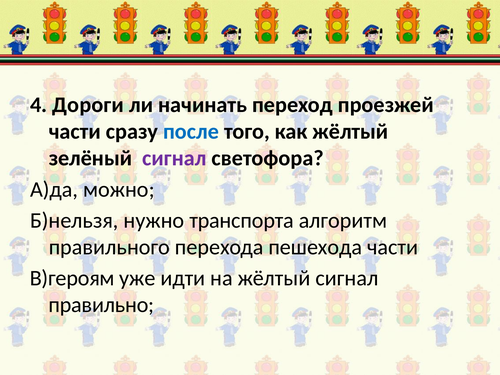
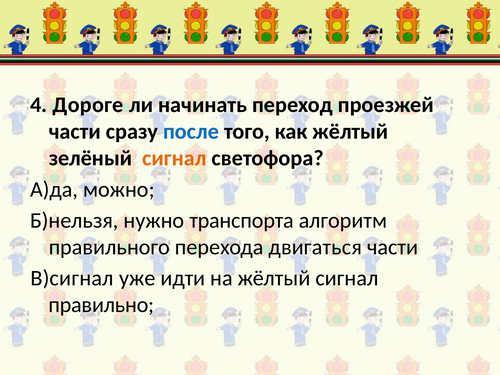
Дороги: Дороги -> Дороге (88, 105)
сигнал colour: purple -> orange (174, 158)
пешехода: пешехода -> двигаться (315, 247)
В)героям: В)героям -> В)сигнал (72, 278)
